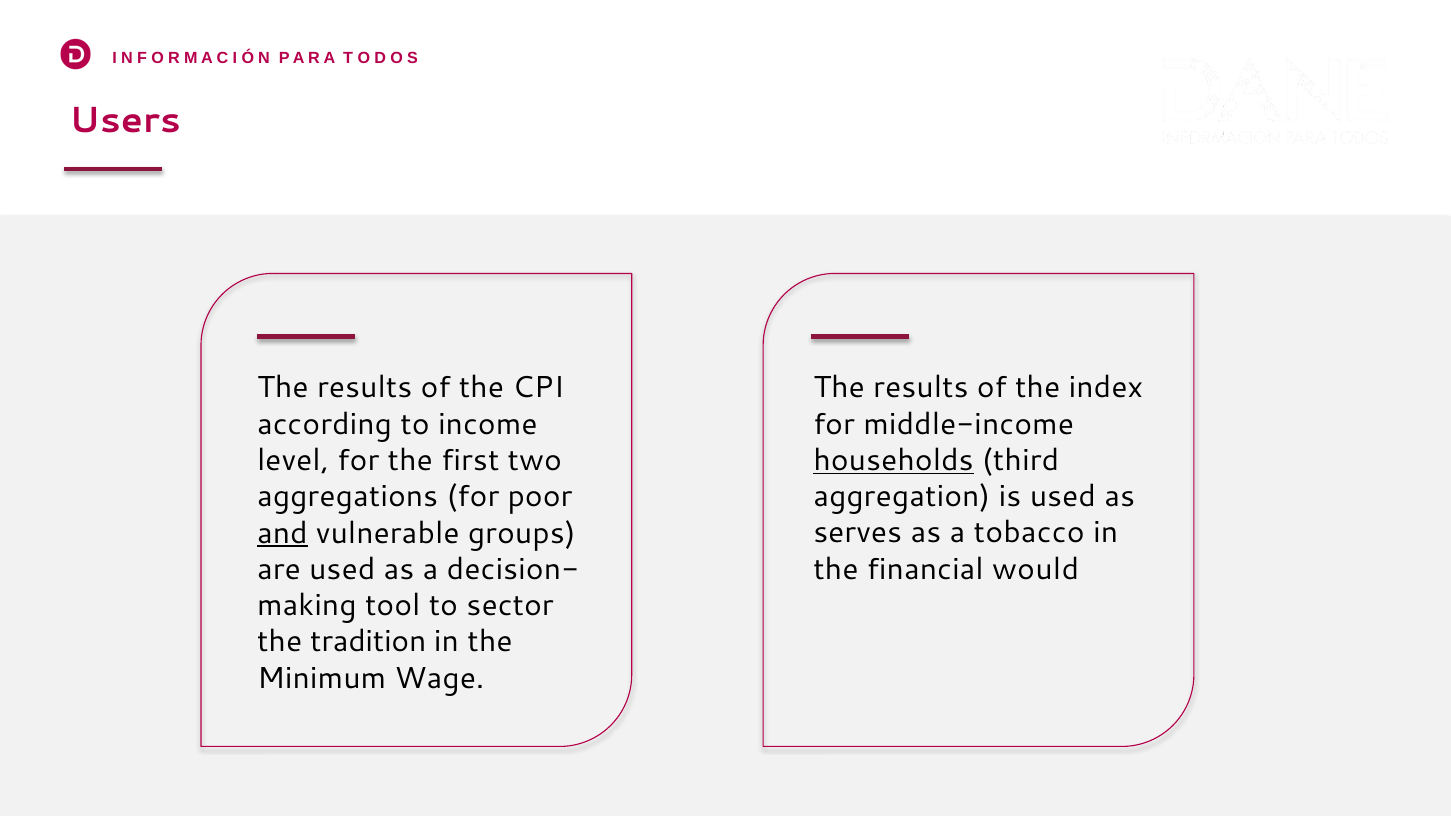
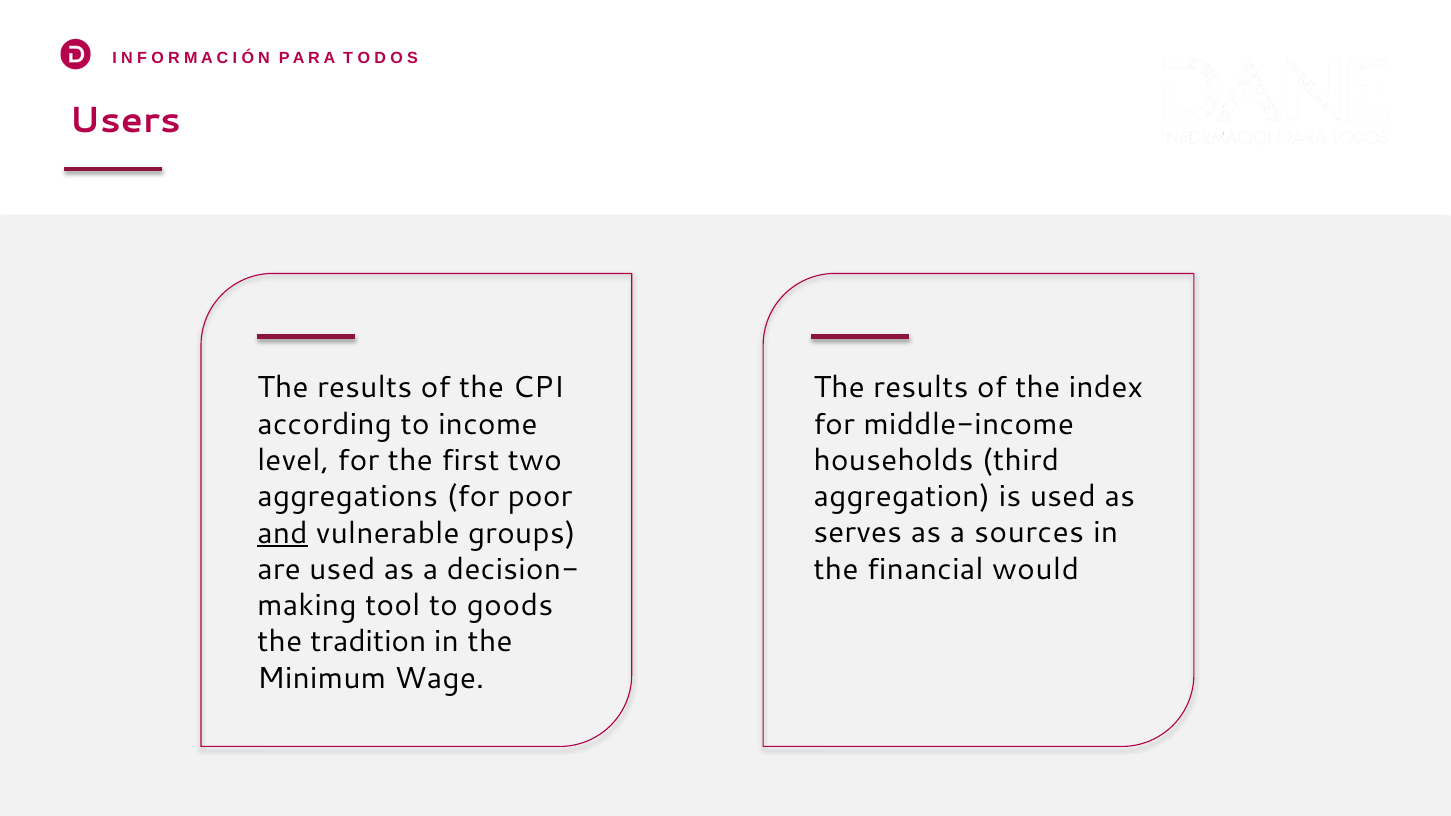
households underline: present -> none (893, 461)
tobacco: tobacco -> sources (1029, 533)
sector: sector -> goods (510, 606)
